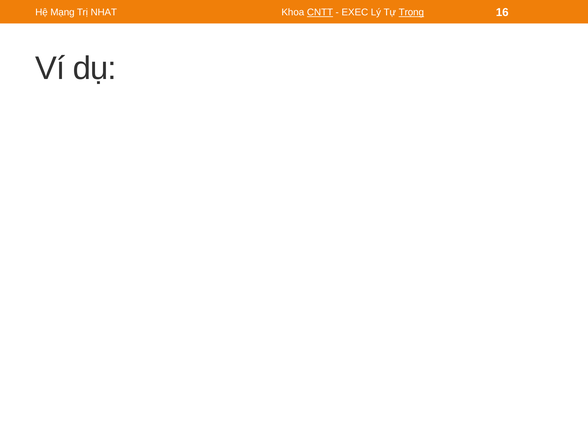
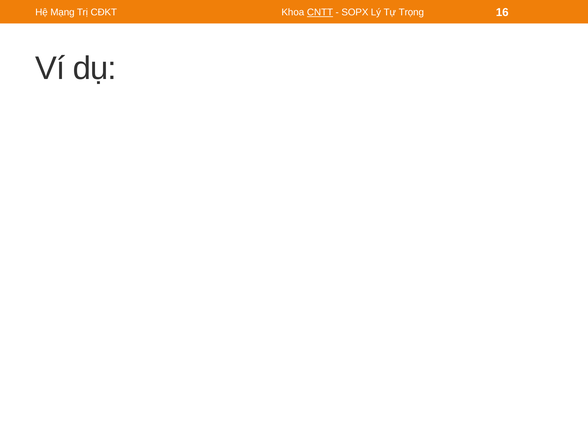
NHAT: NHAT -> CĐKT (104, 12)
EXEC: EXEC -> SOPX (355, 12)
Trọng underline: present -> none (411, 12)
